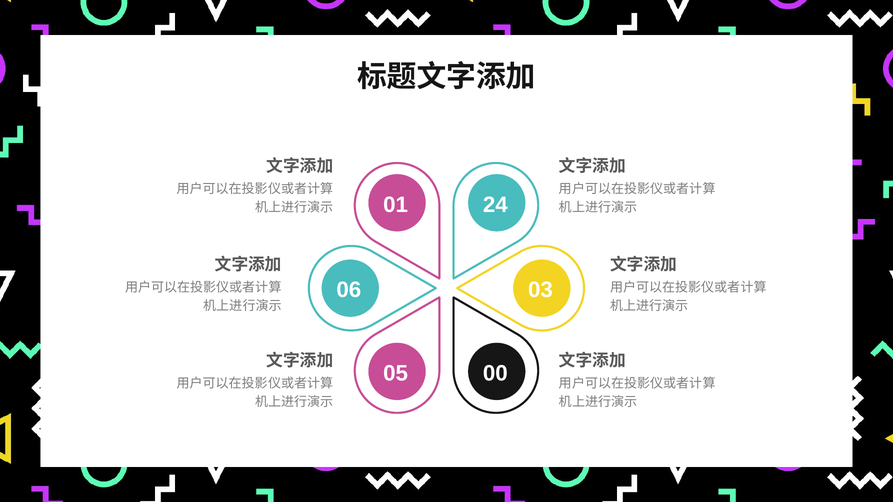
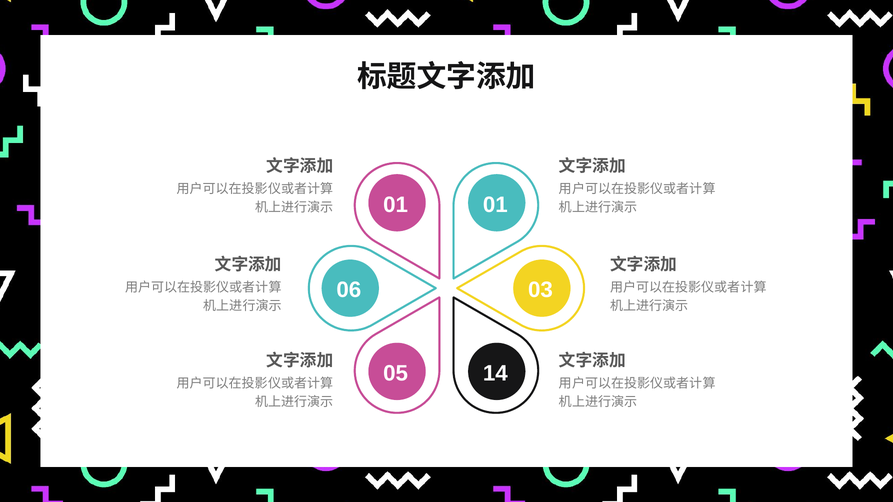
01 24: 24 -> 01 (495, 205)
00: 00 -> 14 (495, 374)
